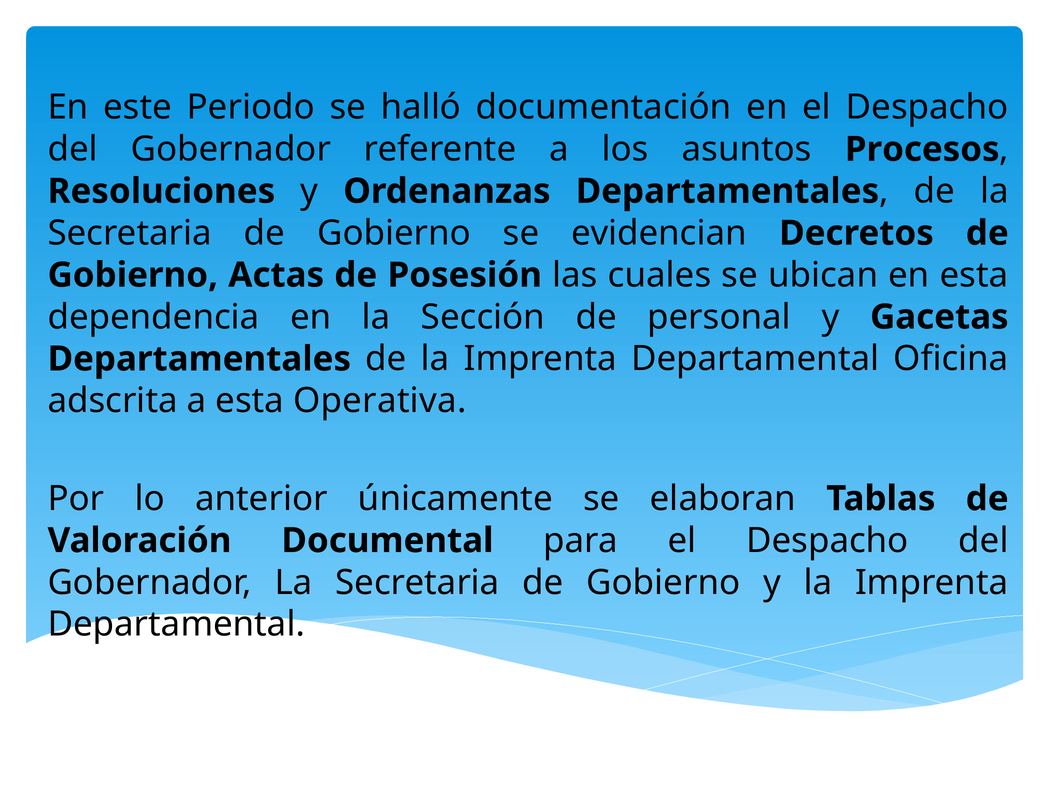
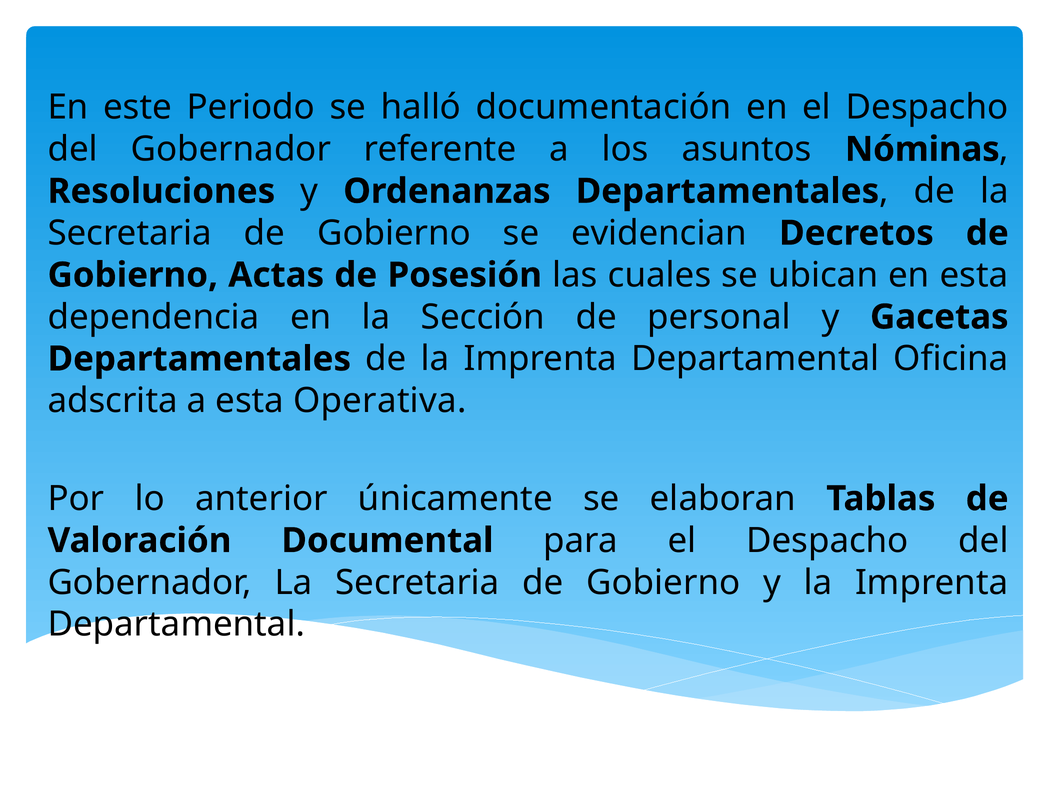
Procesos: Procesos -> Nóminas (922, 149)
